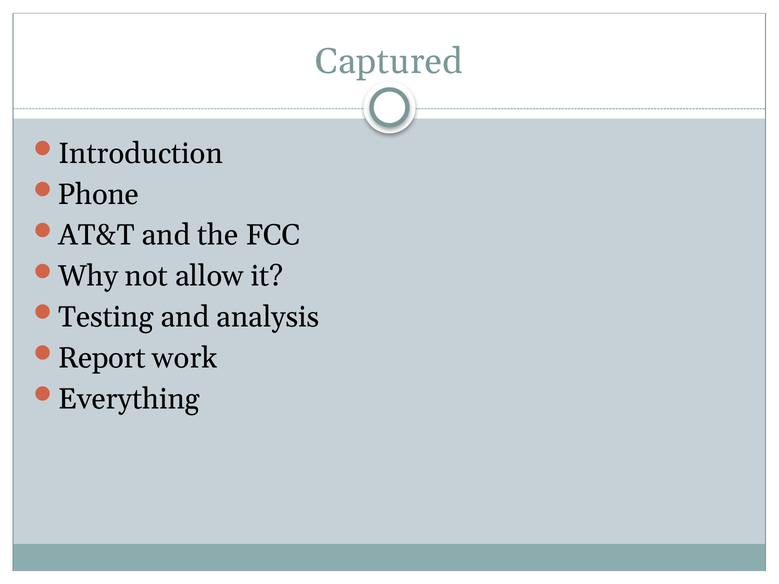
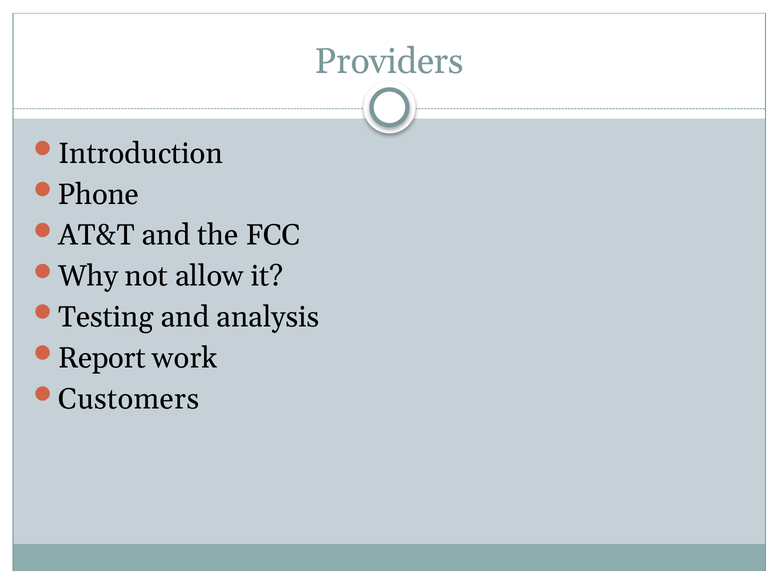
Captured: Captured -> Providers (389, 61)
Everything: Everything -> Customers (129, 399)
